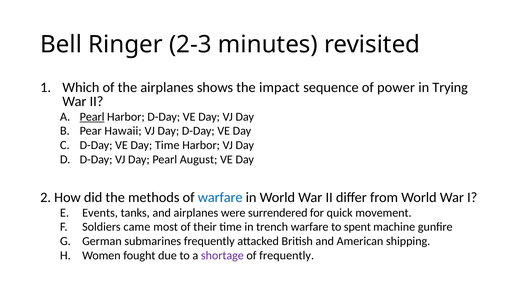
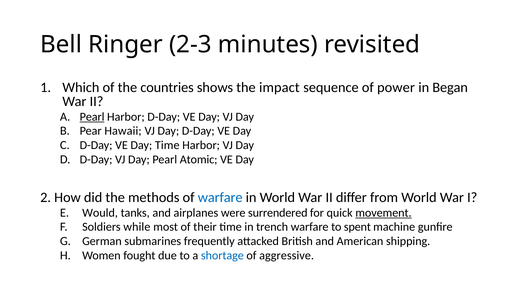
the airplanes: airplanes -> countries (167, 87)
Trying: Trying -> Began (450, 87)
August: August -> Atomic (199, 159)
Events: Events -> Would (100, 212)
movement underline: none -> present (383, 212)
came: came -> while (137, 227)
shortage colour: purple -> blue (222, 255)
of frequently: frequently -> aggressive (287, 255)
